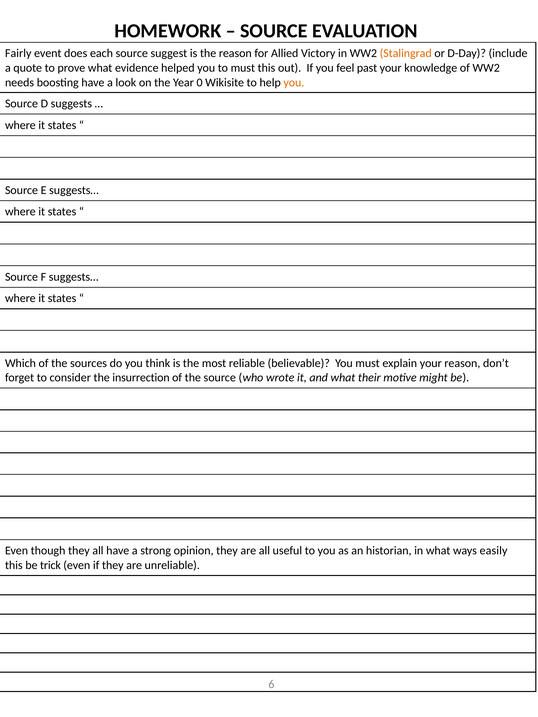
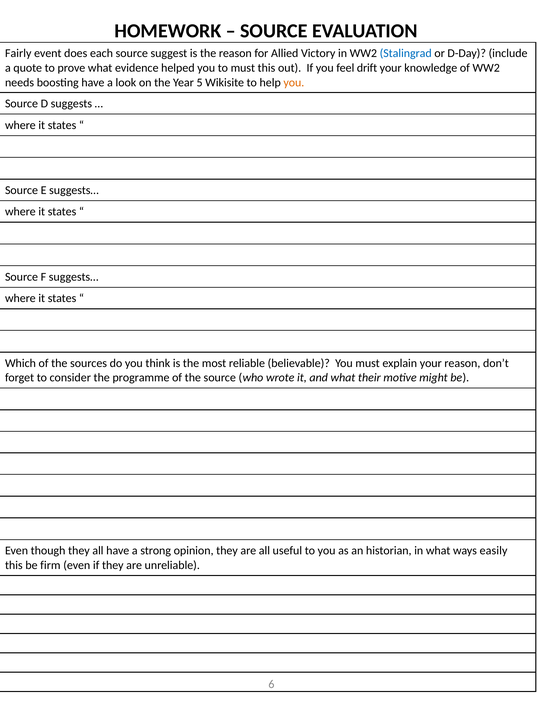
Stalingrad colour: orange -> blue (406, 53)
past: past -> drift (367, 68)
0: 0 -> 5 (200, 82)
insurrection: insurrection -> programme (141, 378)
trick: trick -> firm (50, 565)
